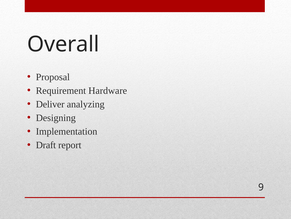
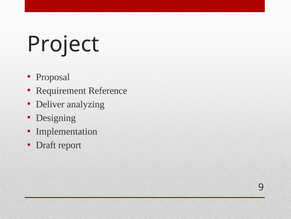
Overall: Overall -> Project (63, 44)
Hardware: Hardware -> Reference (108, 90)
